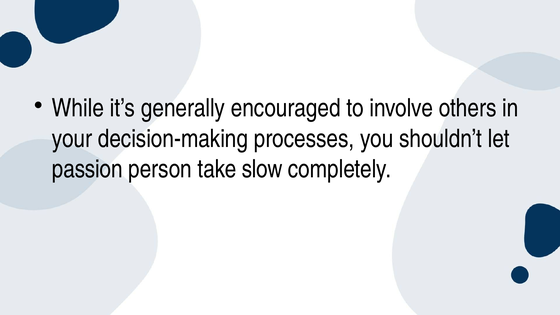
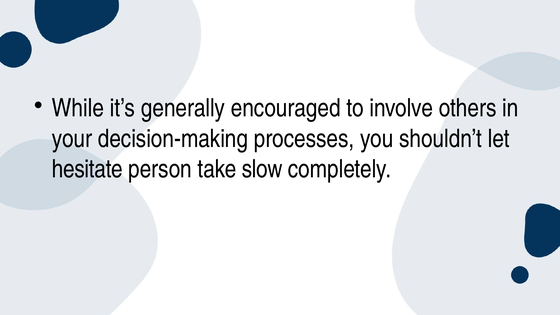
passion: passion -> hesitate (87, 169)
